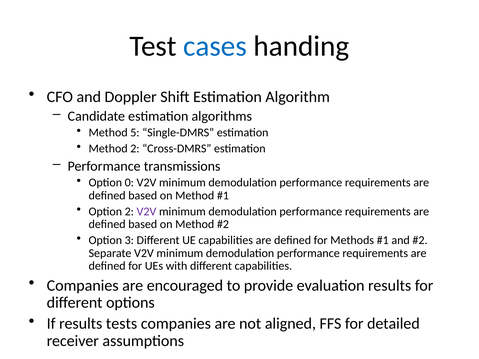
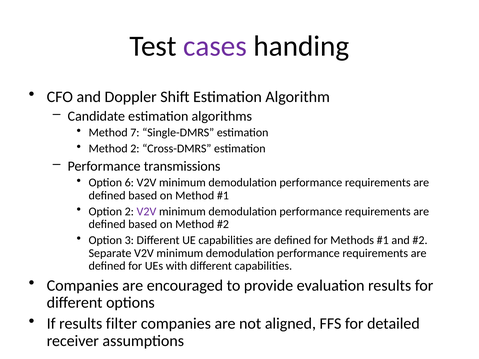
cases colour: blue -> purple (215, 46)
5: 5 -> 7 (135, 133)
0: 0 -> 6 (129, 183)
tests: tests -> filter (122, 324)
